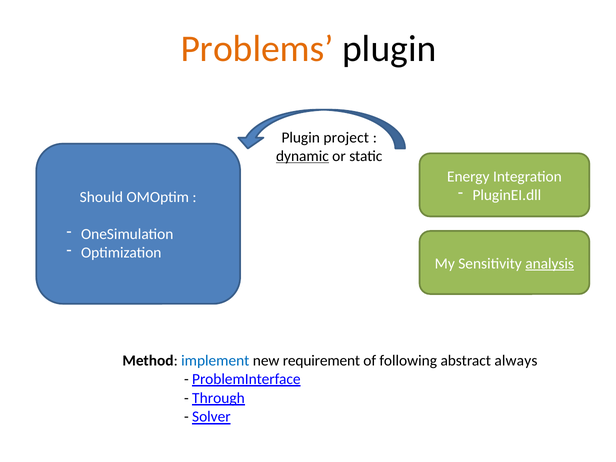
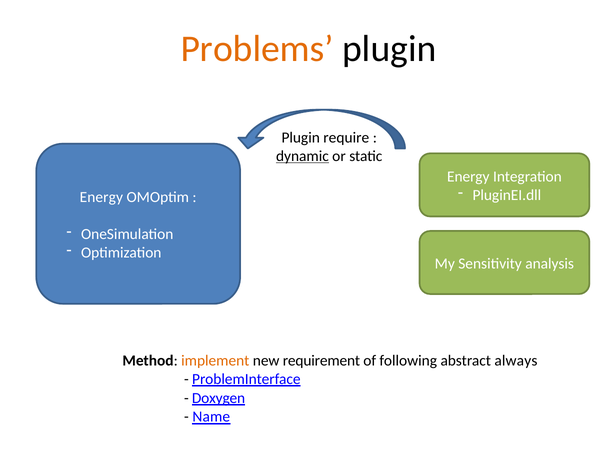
project: project -> require (346, 138)
Should: Should -> Energy (101, 197)
analysis underline: present -> none (550, 264)
implement colour: blue -> orange (215, 361)
Through: Through -> Doxygen (219, 398)
Solver: Solver -> Name (211, 417)
